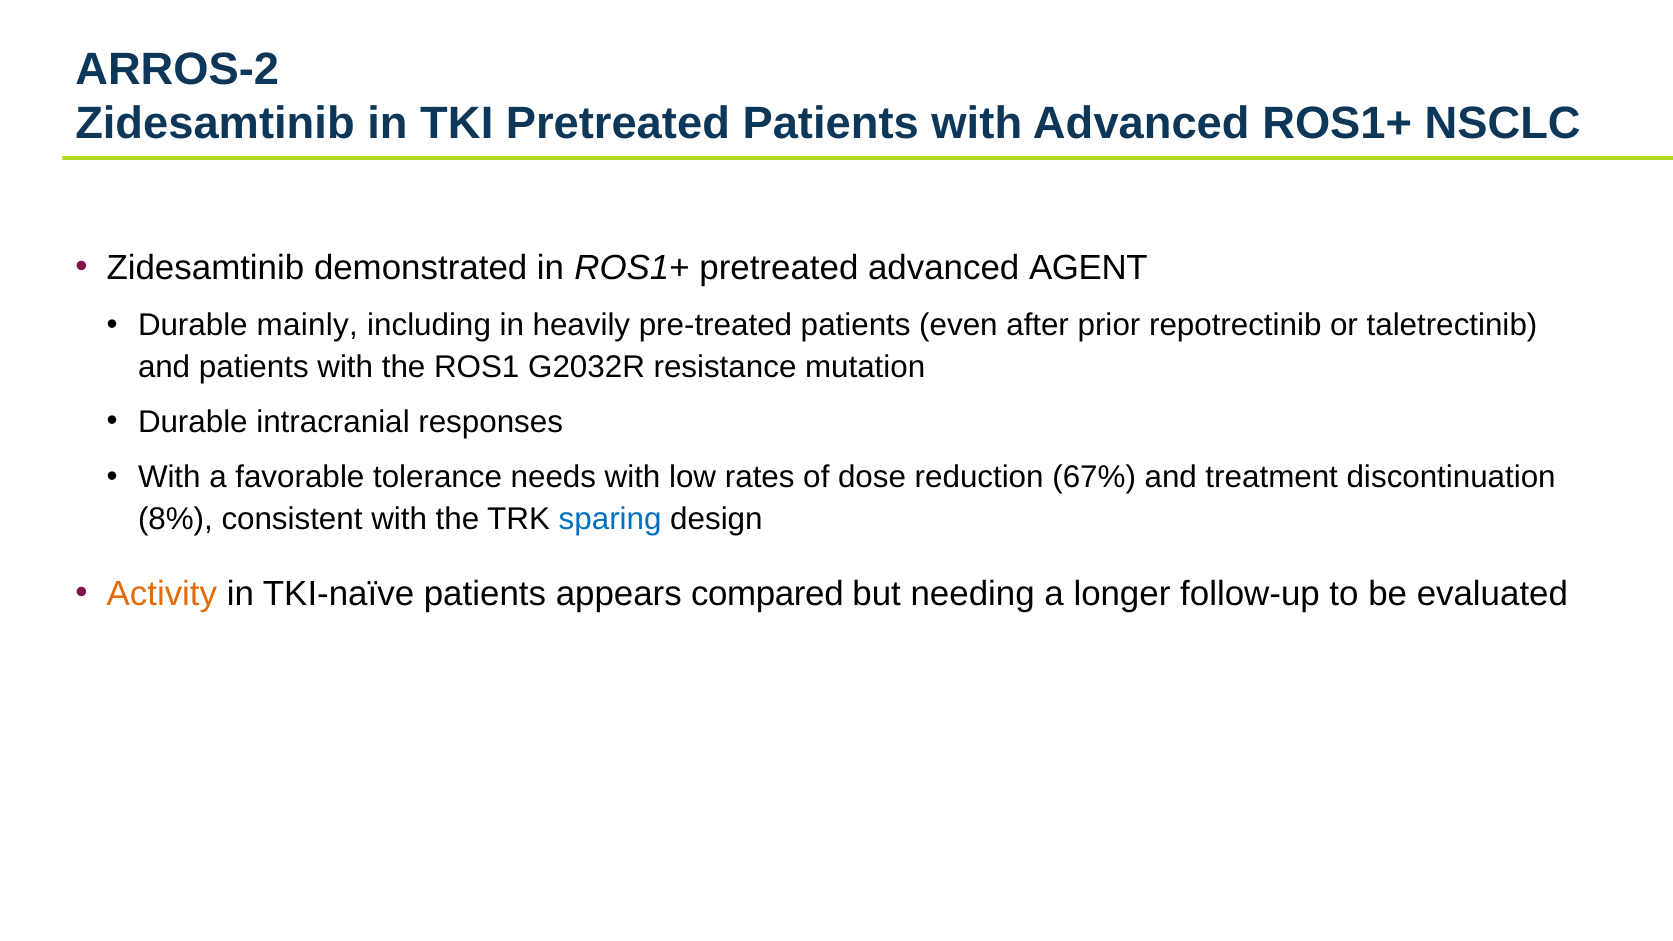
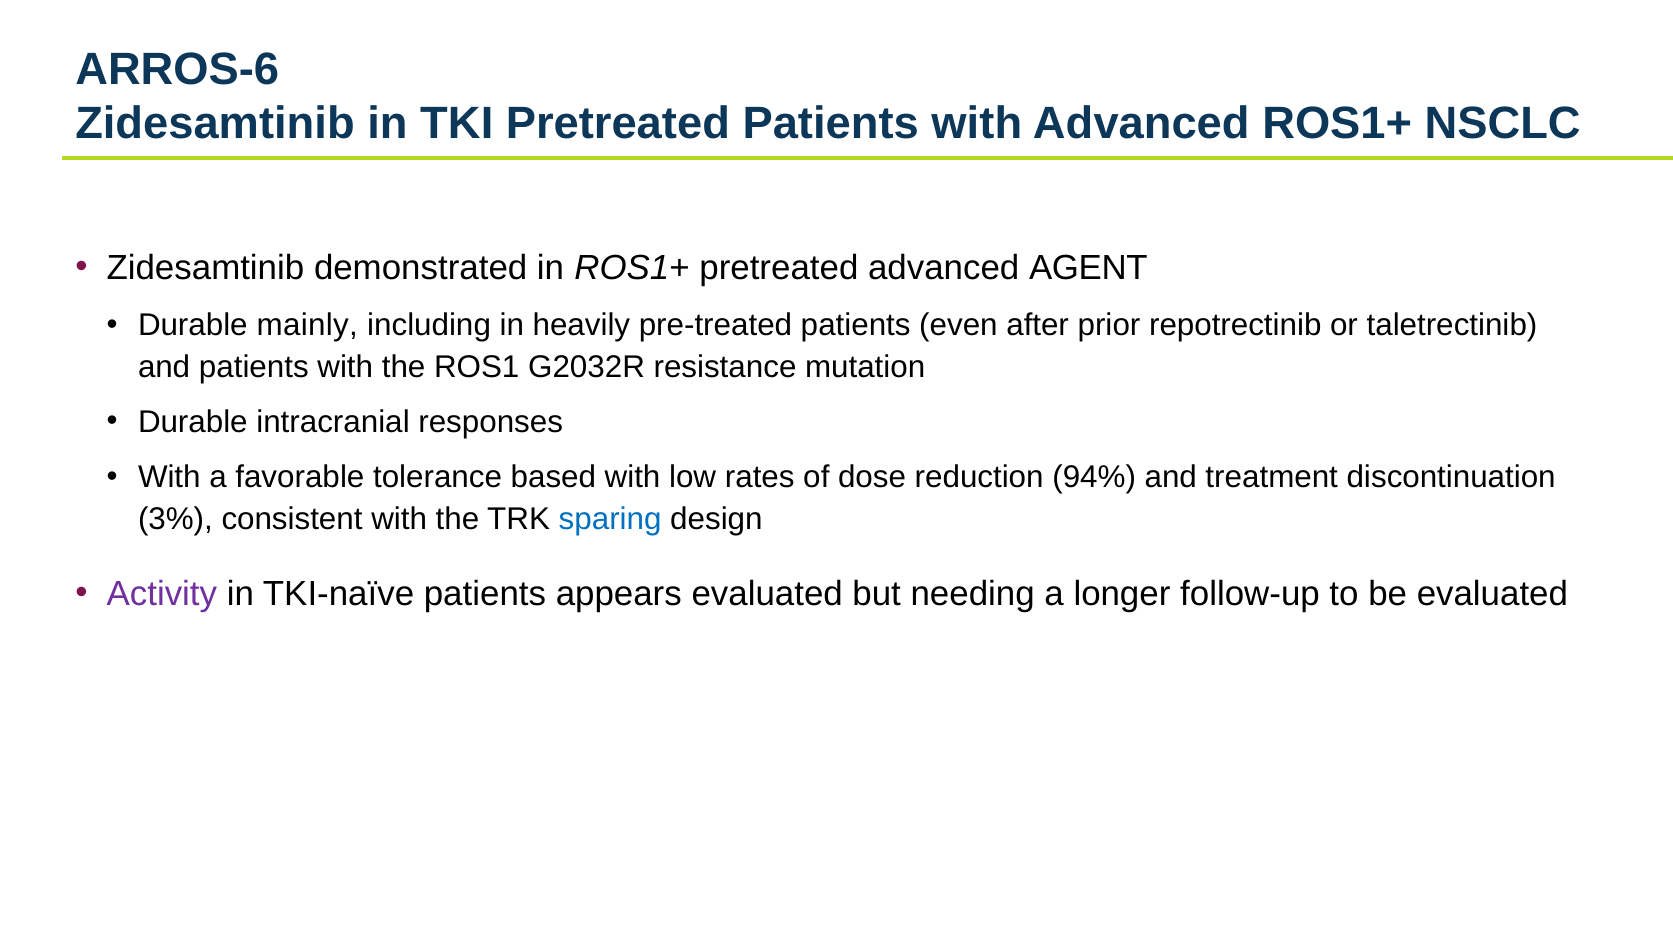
ARROS-2: ARROS-2 -> ARROS-6 (177, 69)
needs: needs -> based (553, 477)
67%: 67% -> 94% (1094, 477)
8%: 8% -> 3% (175, 519)
Activity colour: orange -> purple (162, 594)
appears compared: compared -> evaluated (767, 594)
